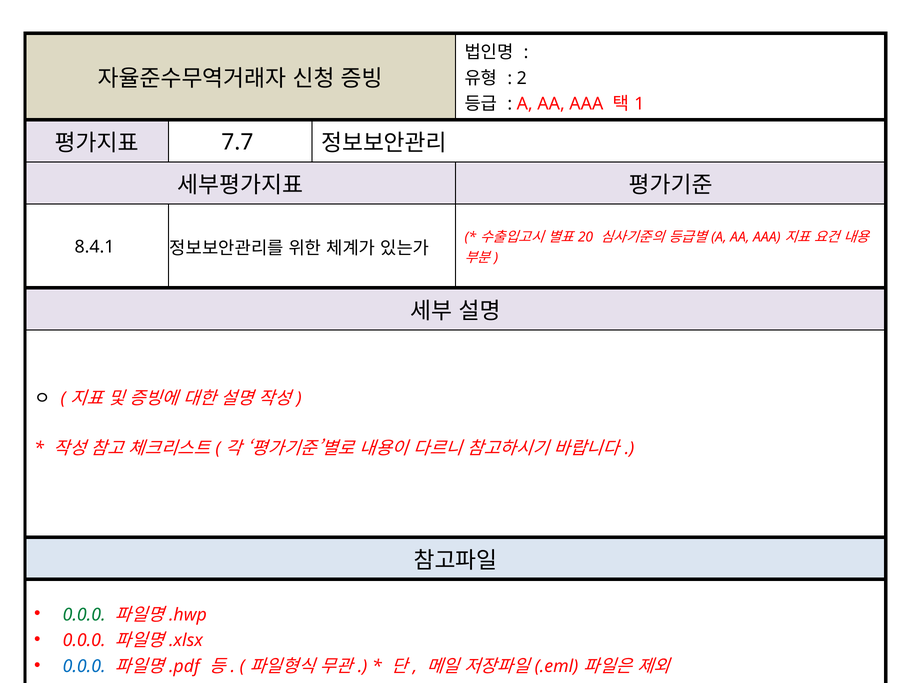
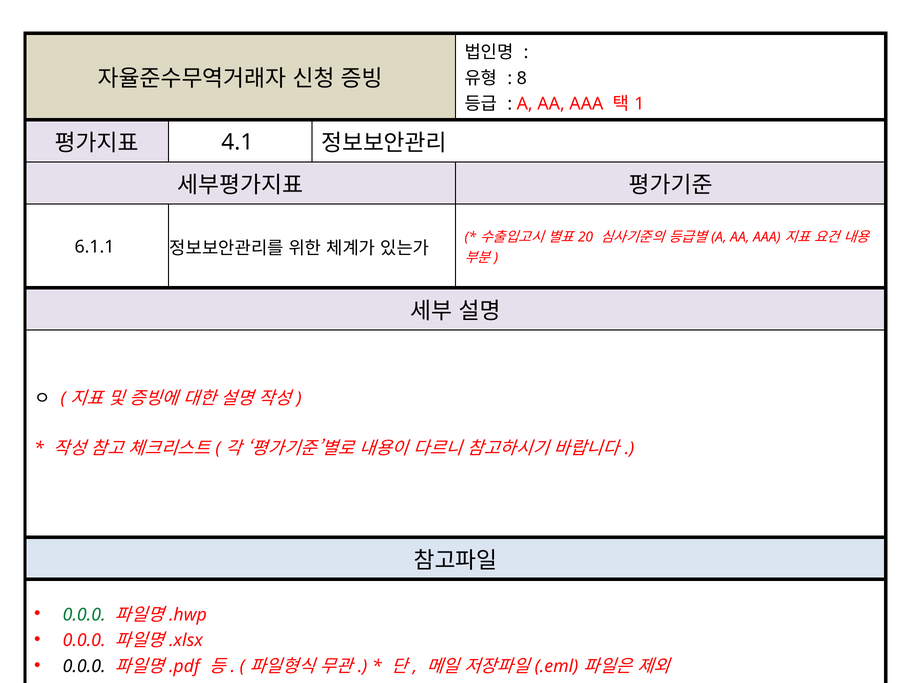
2: 2 -> 8 (522, 78)
7.7: 7.7 -> 4.1 (237, 142)
8.4.1: 8.4.1 -> 6.1.1 (95, 247)
0.0.0 colour: blue -> black (84, 667)
